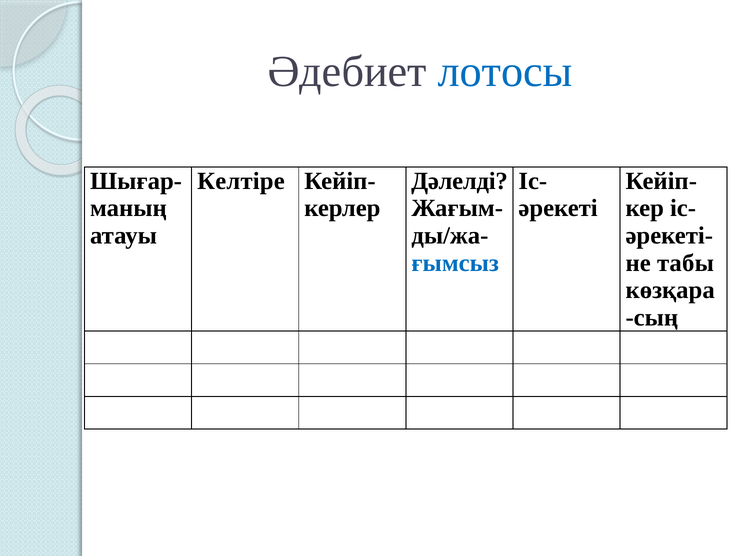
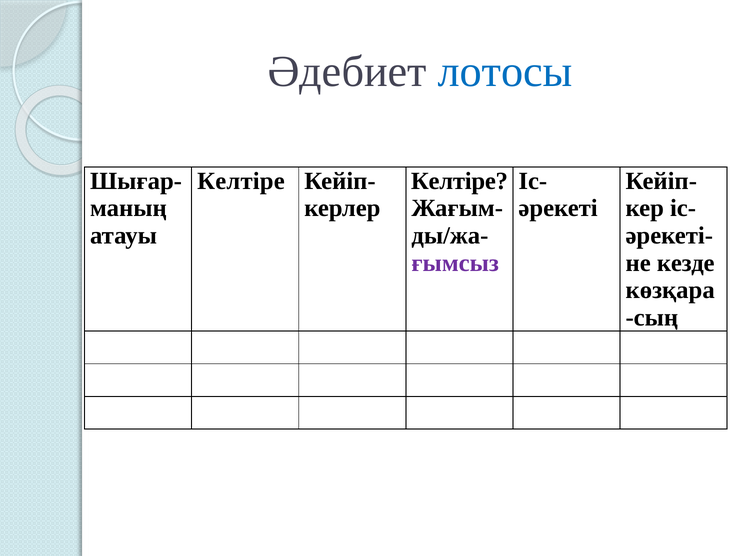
Дәлелді: Дәлелді -> Келтіре (459, 181)
ғымсыз colour: blue -> purple (455, 263)
табы: табы -> кезде (686, 263)
